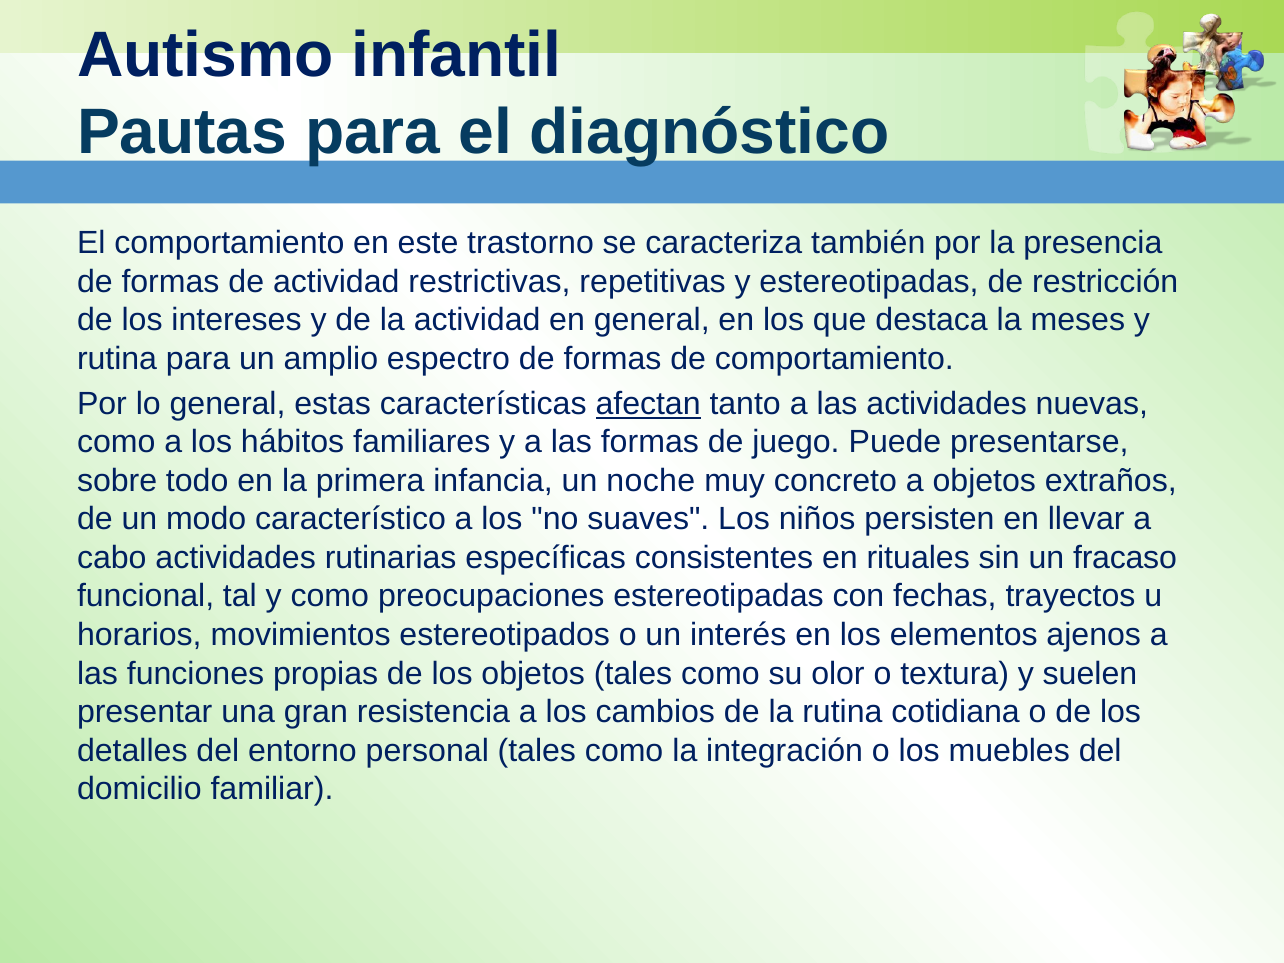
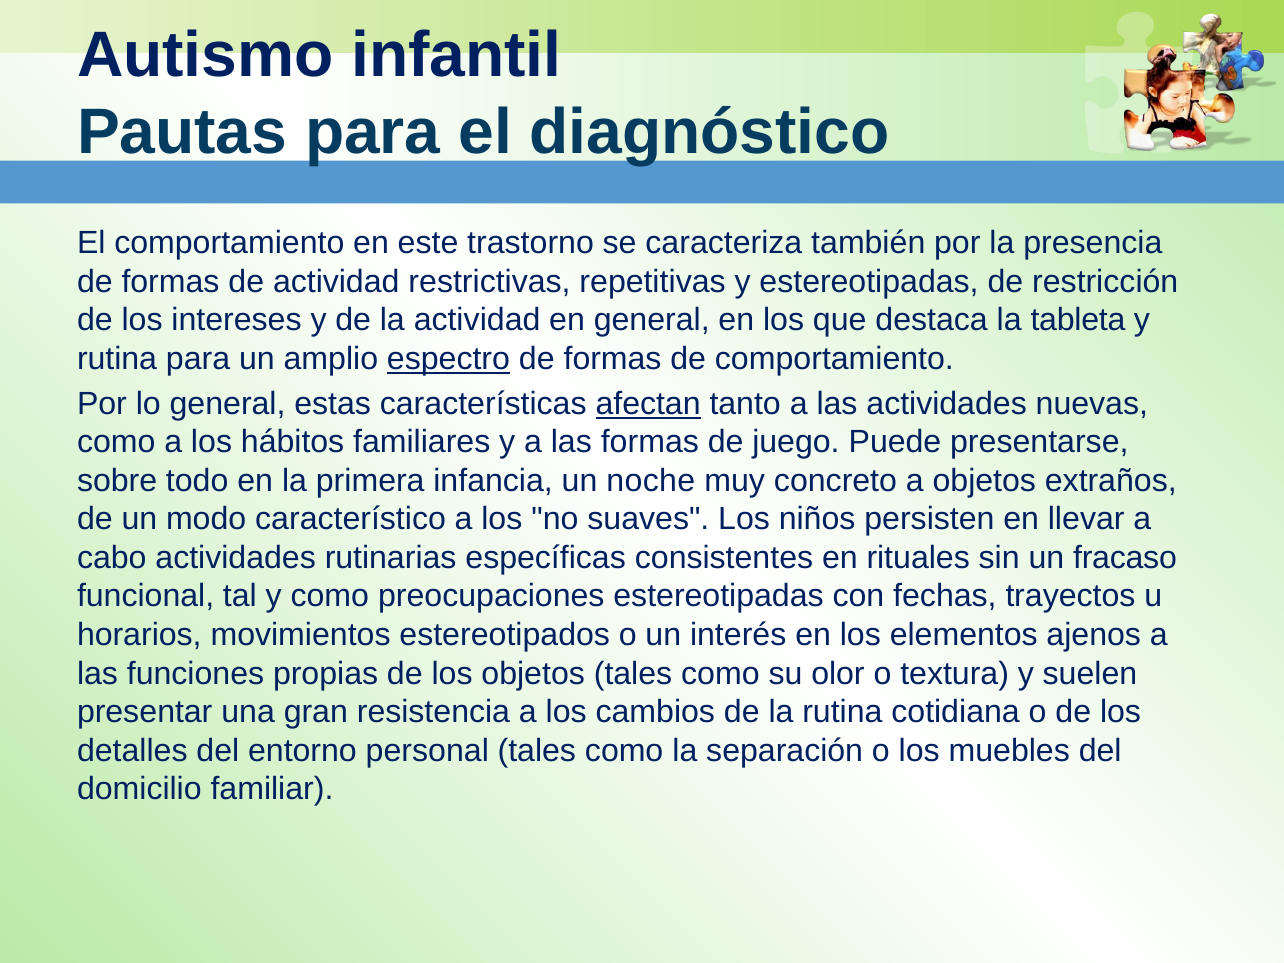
meses: meses -> tableta (1078, 320)
espectro underline: none -> present (449, 359)
integración: integración -> separación (785, 750)
